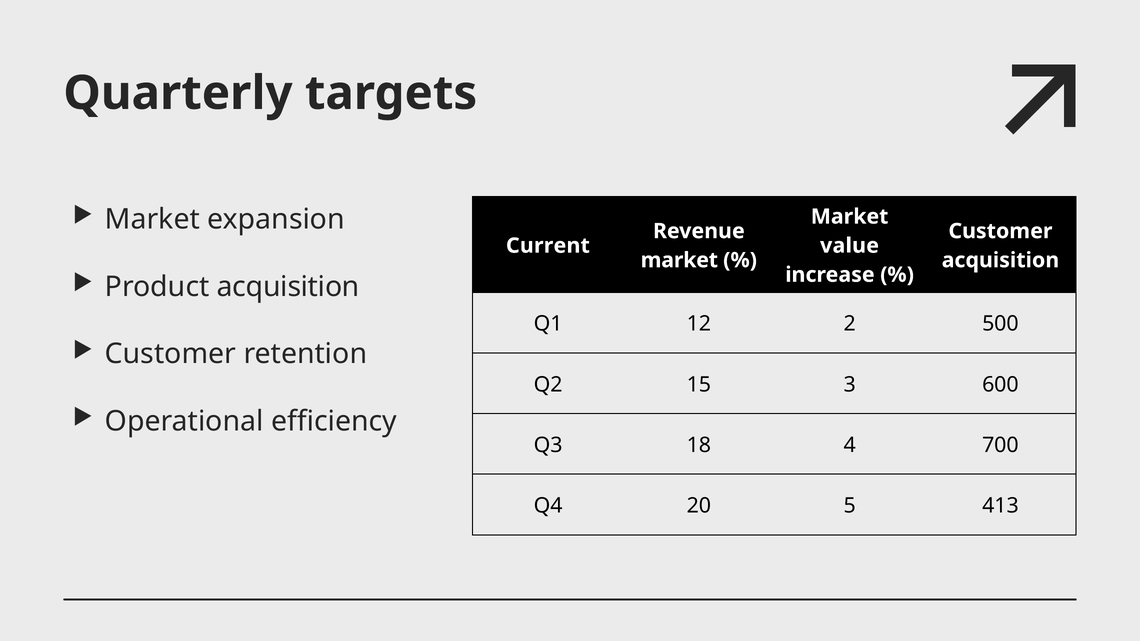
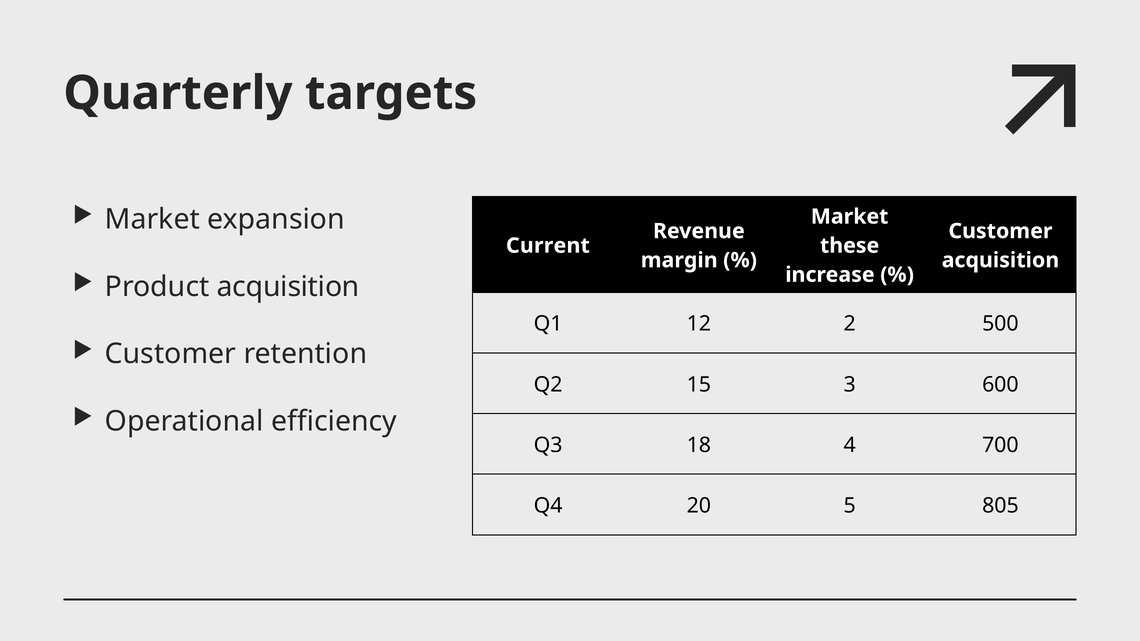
value: value -> these (850, 246)
market: market -> margin (679, 260)
413: 413 -> 805 (1000, 506)
